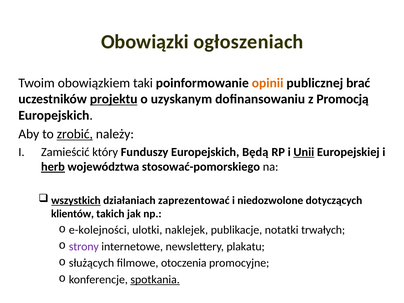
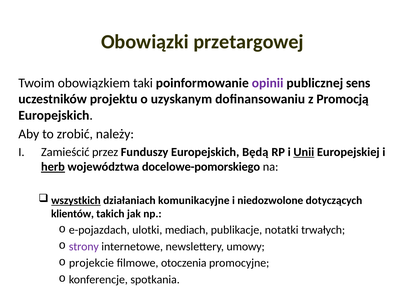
ogłoszeniach: ogłoszeniach -> przetargowej (249, 42)
opinii colour: orange -> purple (268, 83)
brać: brać -> sens (358, 83)
projektu underline: present -> none (114, 99)
zrobić underline: present -> none (75, 134)
który: który -> przez (105, 152)
stosować-pomorskiego: stosować-pomorskiego -> docelowe-pomorskiego (201, 167)
zaprezentować: zaprezentować -> komunikacyjne (194, 200)
e-kolejności: e-kolejności -> e-pojazdach (99, 230)
naklejek: naklejek -> mediach (187, 230)
plakatu: plakatu -> umowy (246, 247)
służących: służących -> projekcie (91, 263)
spotkania underline: present -> none (155, 280)
